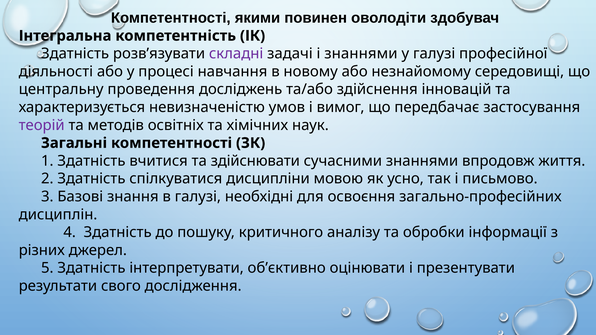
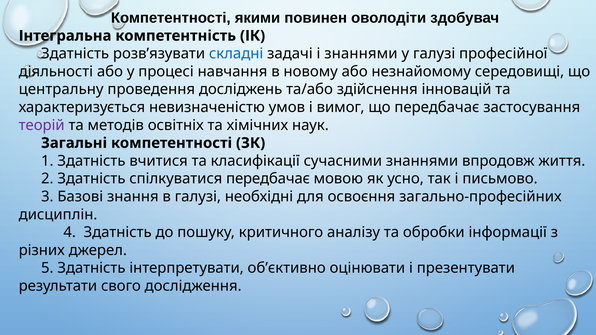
складні colour: purple -> blue (236, 54)
здійснювати: здійснювати -> класифікації (255, 161)
спілкуватися дисципліни: дисципліни -> передбачає (268, 179)
